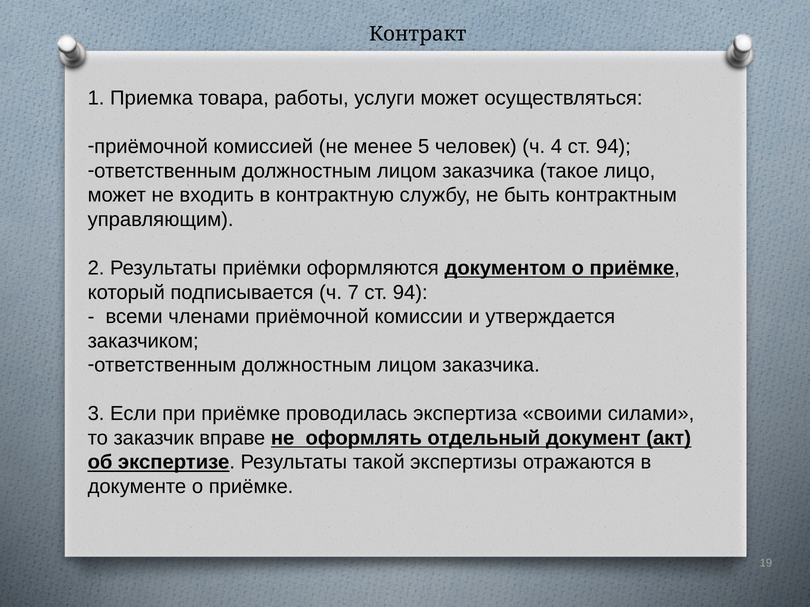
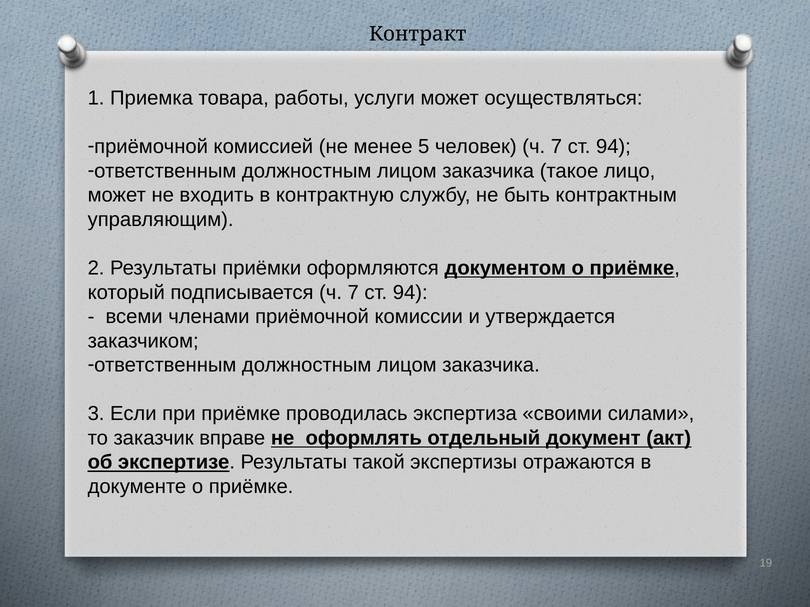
человек ч 4: 4 -> 7 (556, 147)
